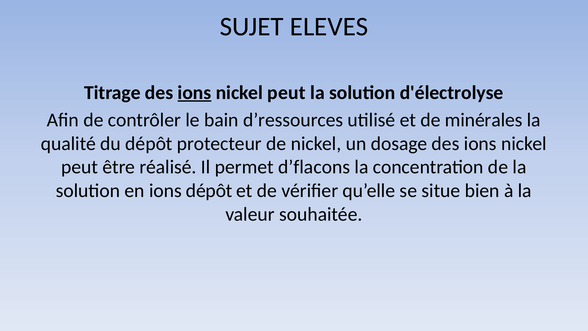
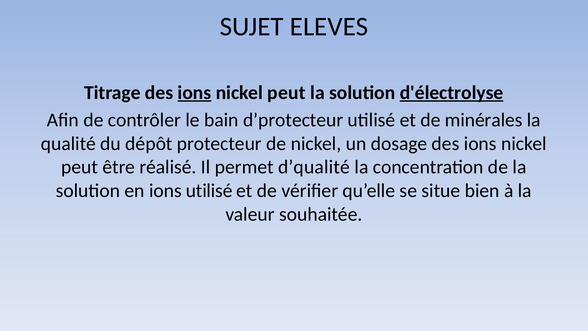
d'électrolyse underline: none -> present (452, 93)
d’ressources: d’ressources -> d’protecteur (293, 120)
d’flacons: d’flacons -> d’qualité (314, 167)
ions dépôt: dépôt -> utilisé (209, 191)
